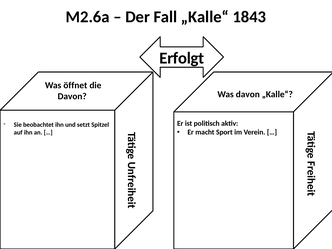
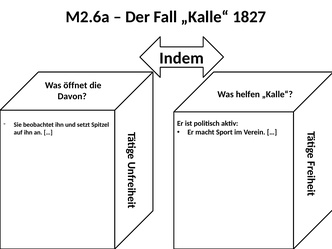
1843: 1843 -> 1827 (249, 17)
Erfolgt: Erfolgt -> Indem (182, 58)
Was davon: davon -> helfen (248, 94)
